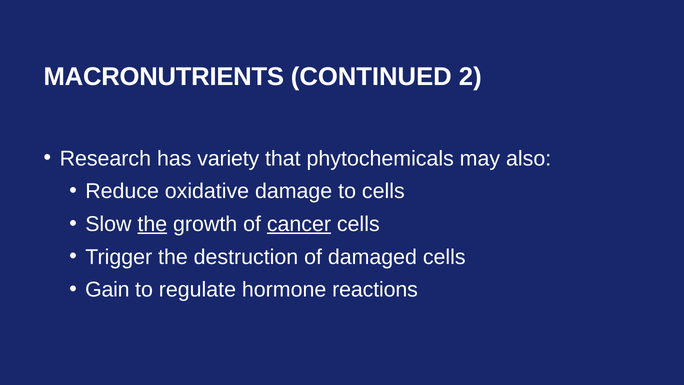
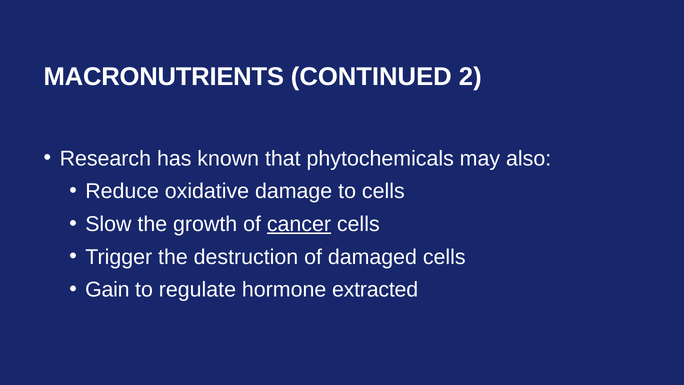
variety: variety -> known (228, 158)
the underline: present -> none (152, 224)
reactions: reactions -> extracted (375, 290)
